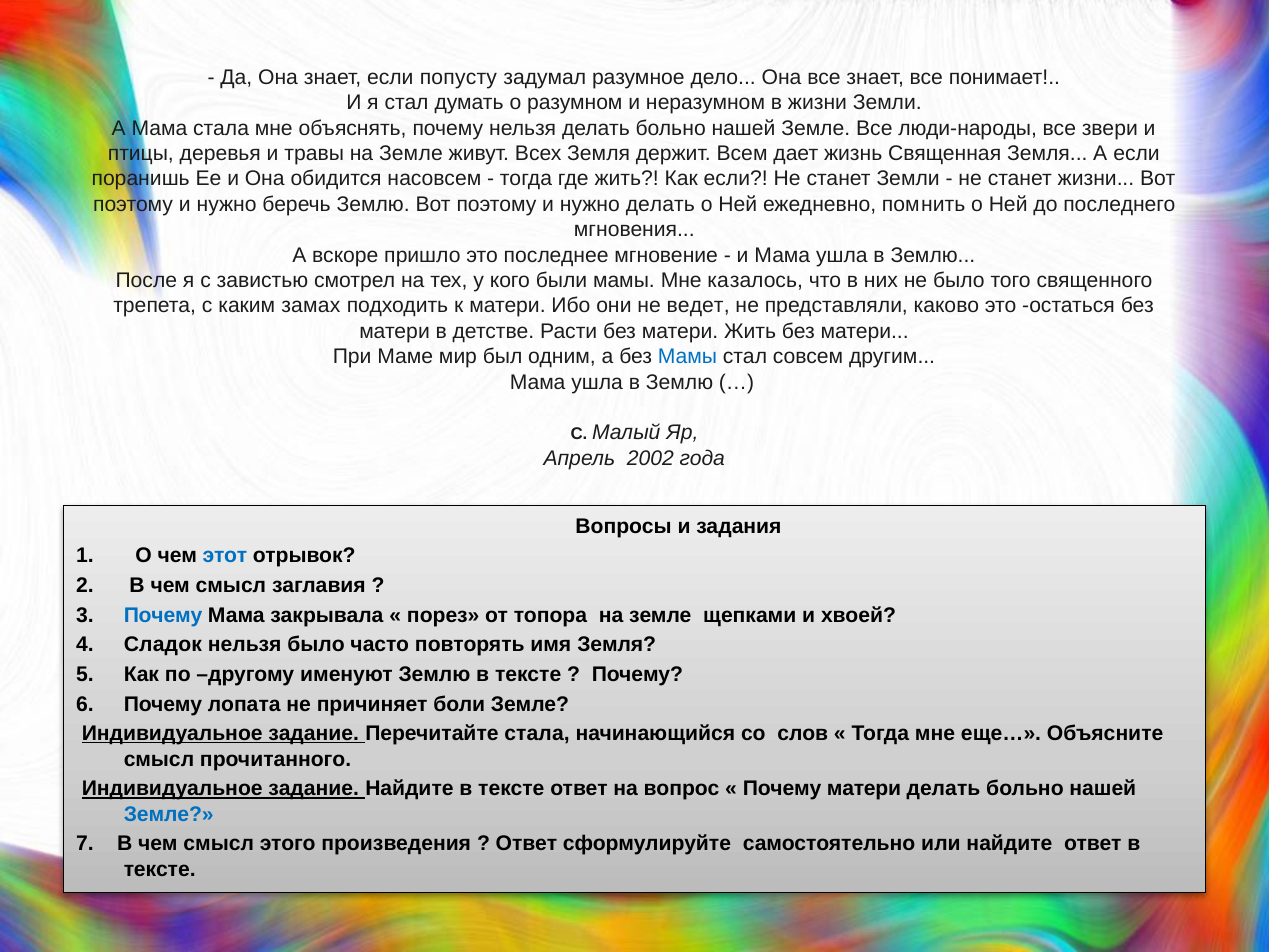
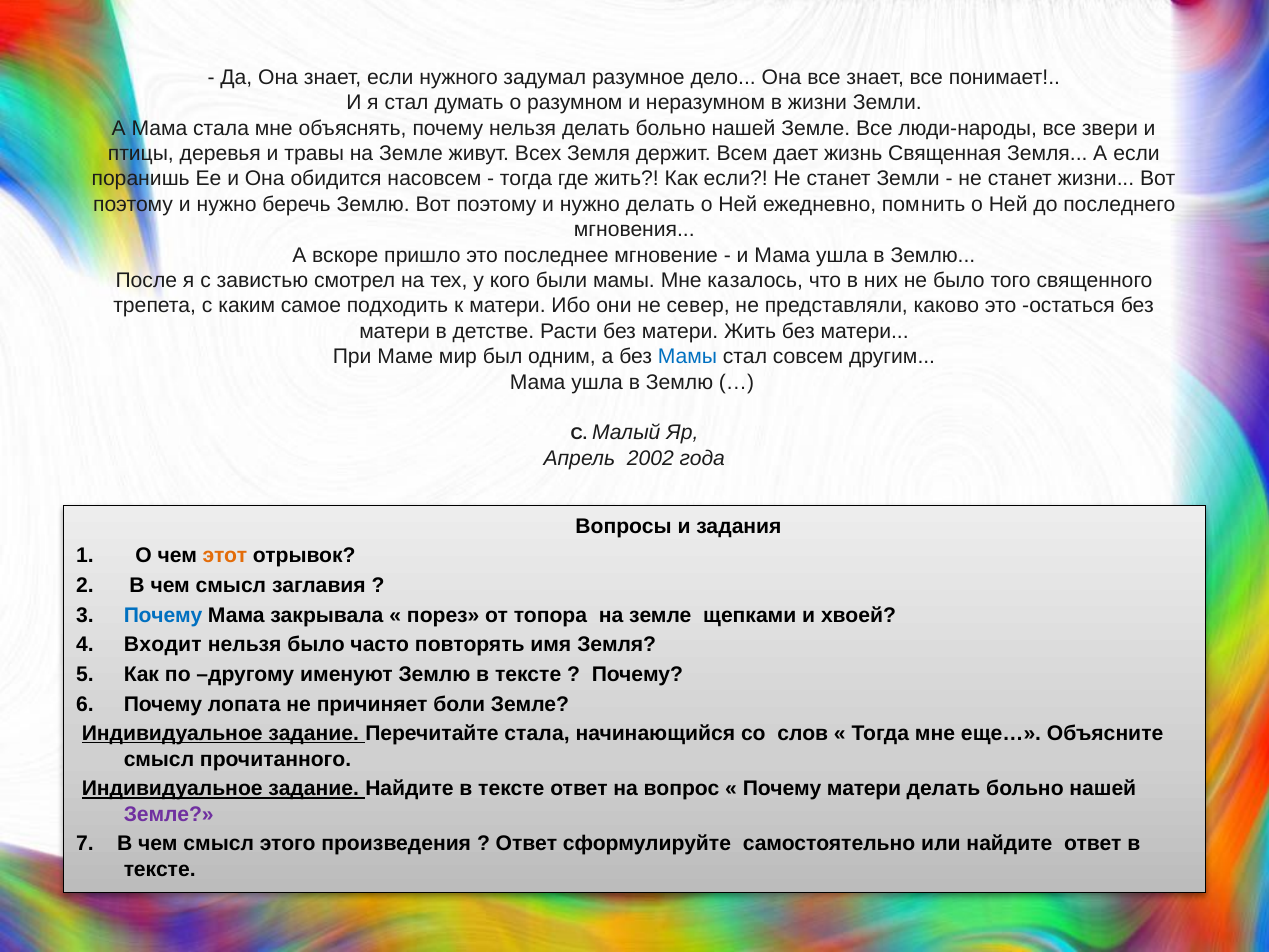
попусту: попусту -> нужного (459, 77)
замах: замах -> самое (311, 306)
ведет: ведет -> север (698, 306)
этот colour: blue -> orange (225, 556)
Сладок: Сладок -> Входит (163, 645)
Земле colour: blue -> purple (169, 814)
